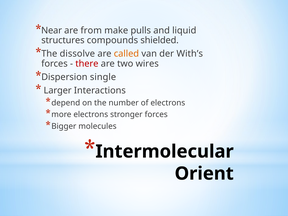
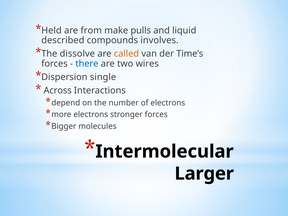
Near: Near -> Held (51, 30)
structures: structures -> described (63, 40)
shielded: shielded -> involves (159, 40)
With’s: With’s -> Time’s (190, 54)
there colour: red -> blue (87, 64)
Larger: Larger -> Across (58, 90)
Orient: Orient -> Larger (204, 174)
